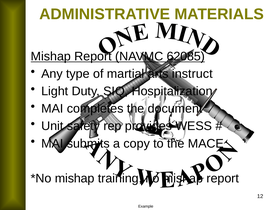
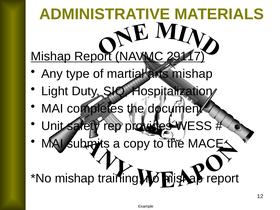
62085: 62085 -> 29117 (186, 56)
arts instruct: instruct -> mishap (192, 74)
